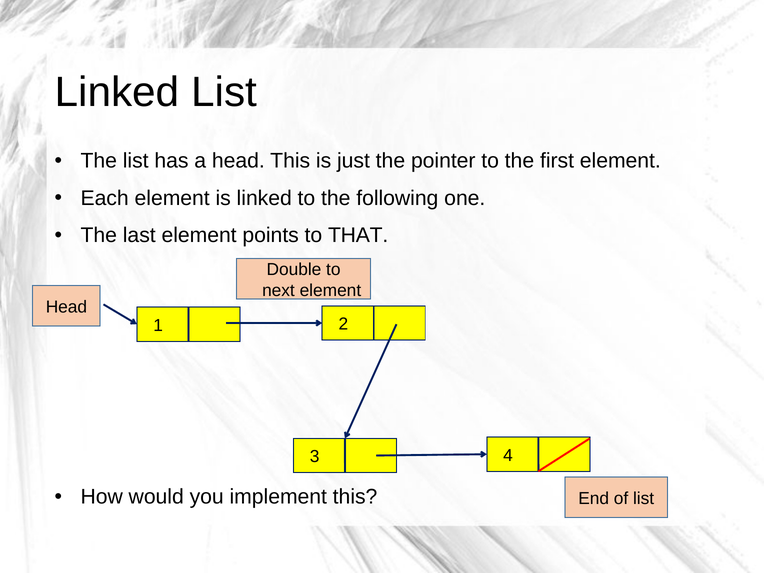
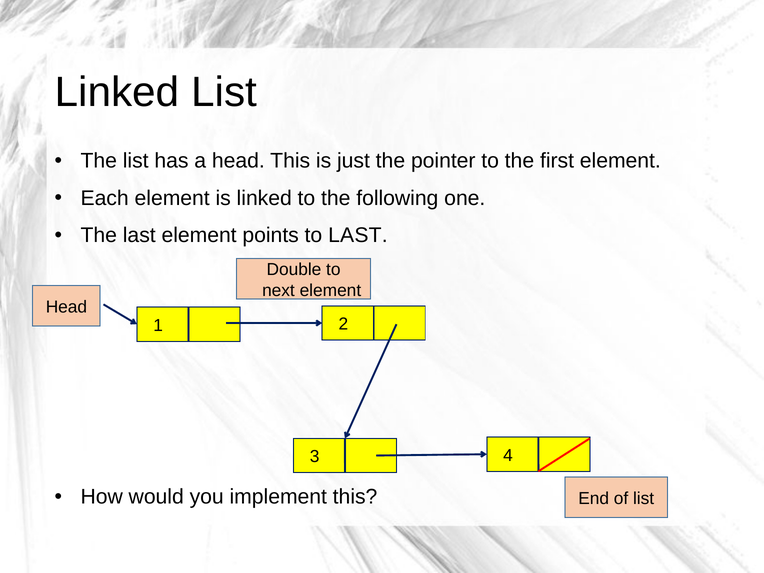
to THAT: THAT -> LAST (358, 235)
